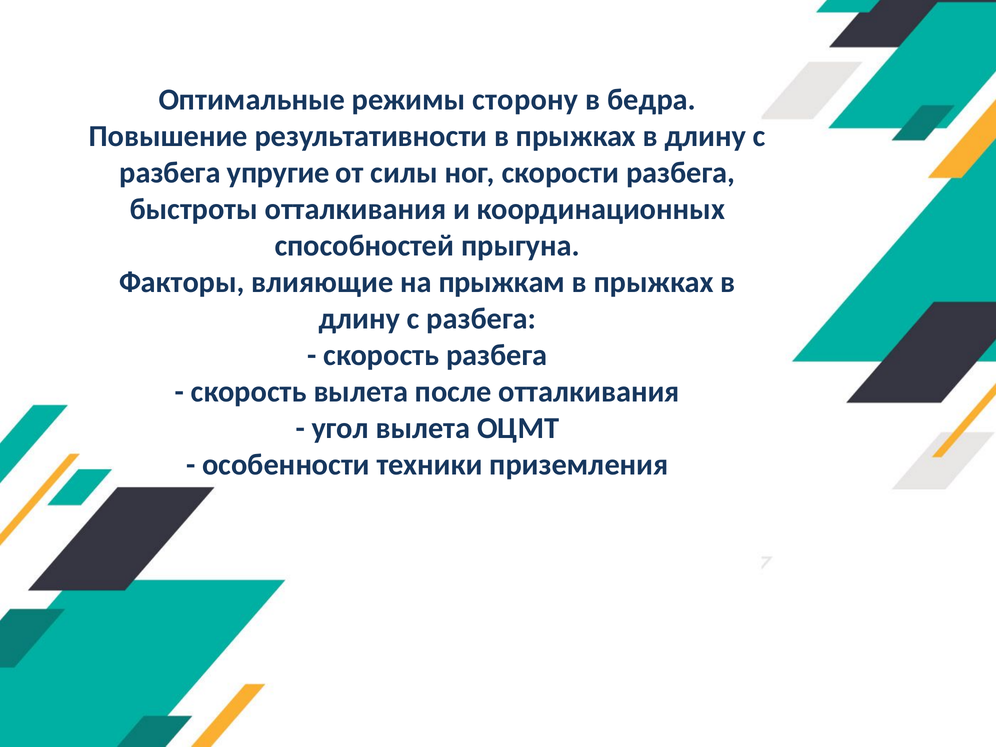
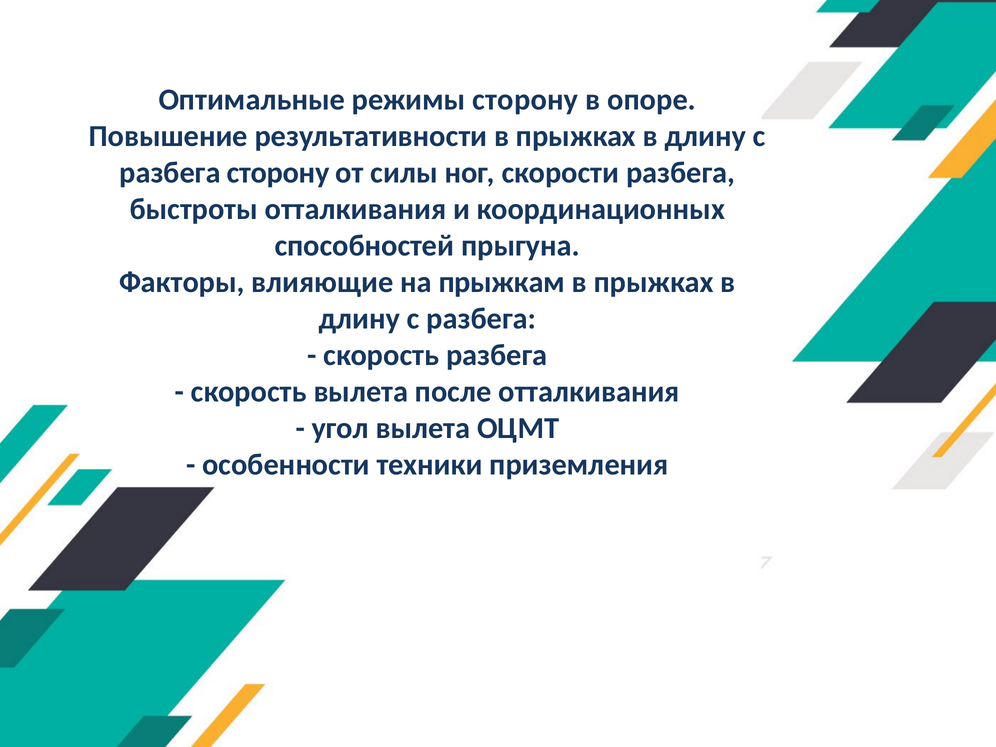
бедра: бедра -> опоре (652, 100)
разбега упругие: упругие -> сторону (278, 173)
